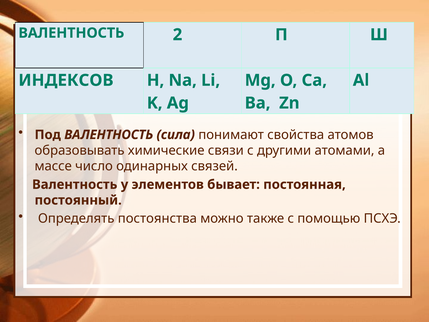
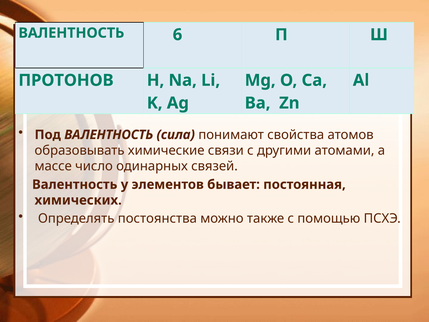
2: 2 -> 6 (177, 35)
ИНДЕКСОВ: ИНДЕКСОВ -> ПРОТОНОВ (66, 80)
постоянный: постоянный -> химических (78, 200)
